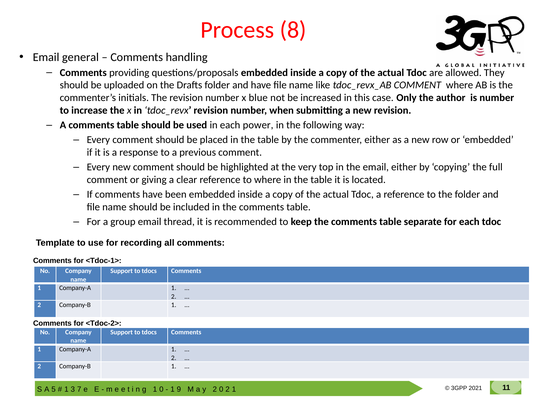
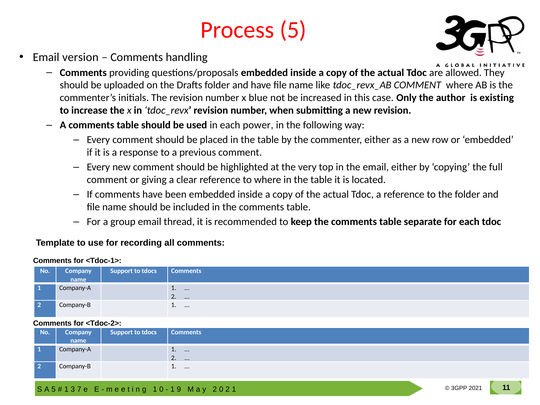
Process 8: 8 -> 5 (293, 30)
general: general -> version (80, 57)
is number: number -> existing (497, 98)
